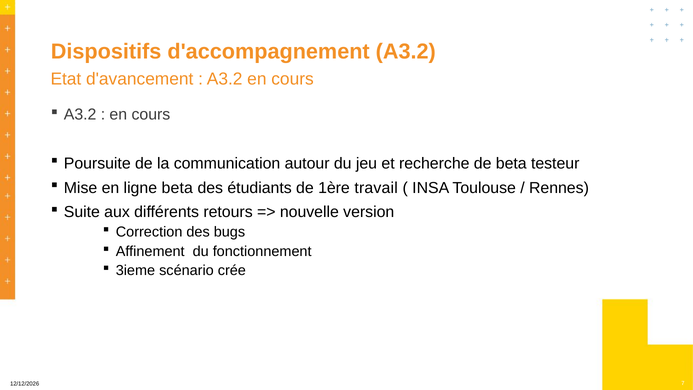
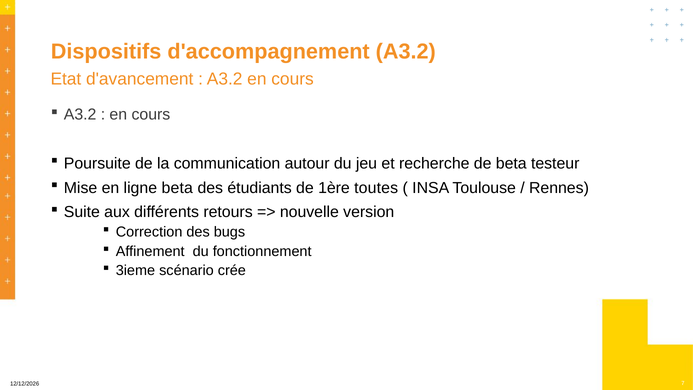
travail: travail -> toutes (376, 188)
